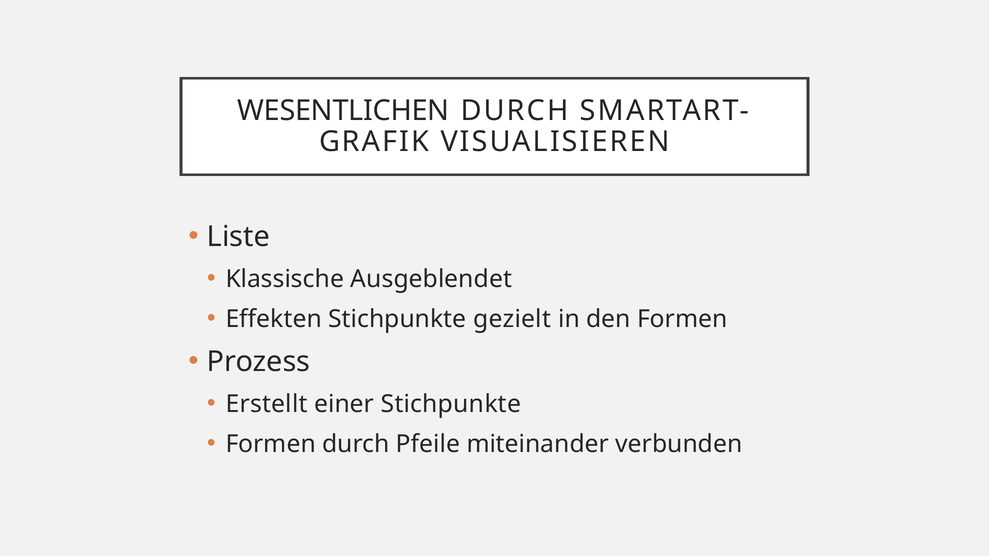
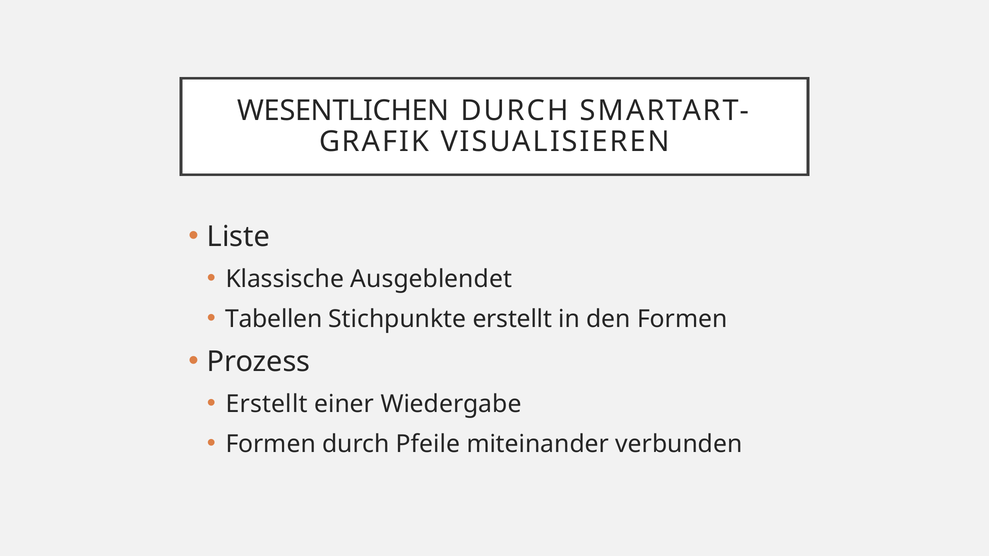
Effekten: Effekten -> Tabellen (274, 319)
Stichpunkte gezielt: gezielt -> erstellt (512, 319)
einer Stichpunkte: Stichpunkte -> Wiedergabe (451, 404)
